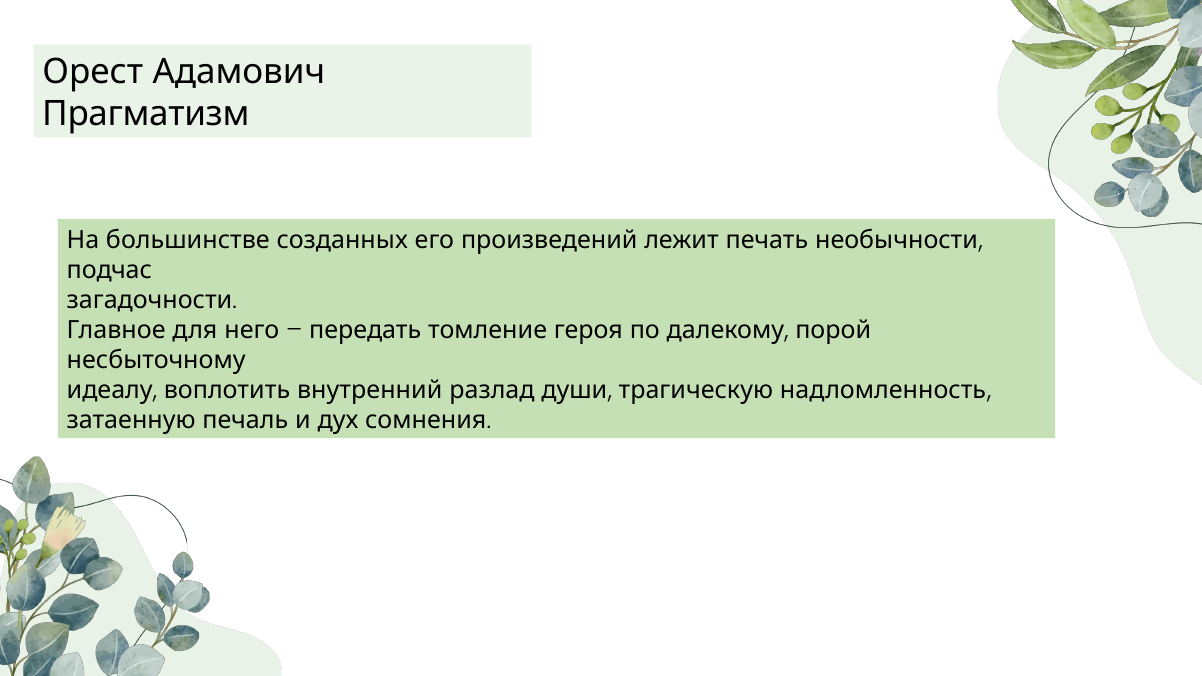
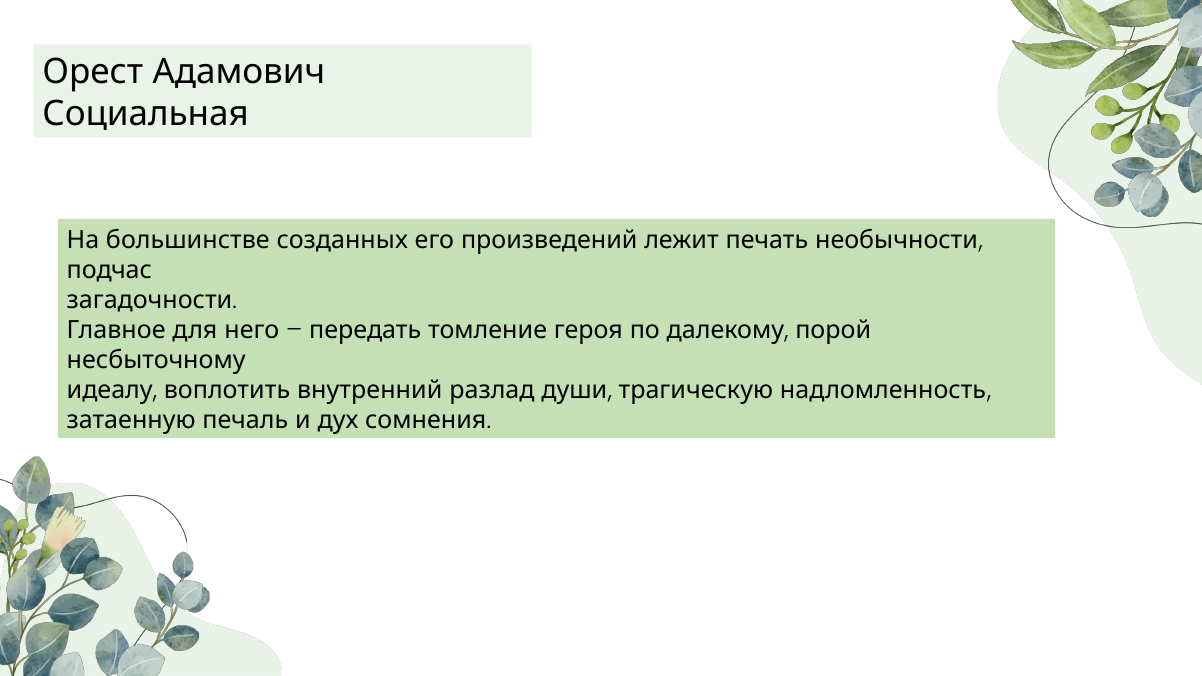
Прагматизм: Прагматизм -> Социальная (146, 114)
